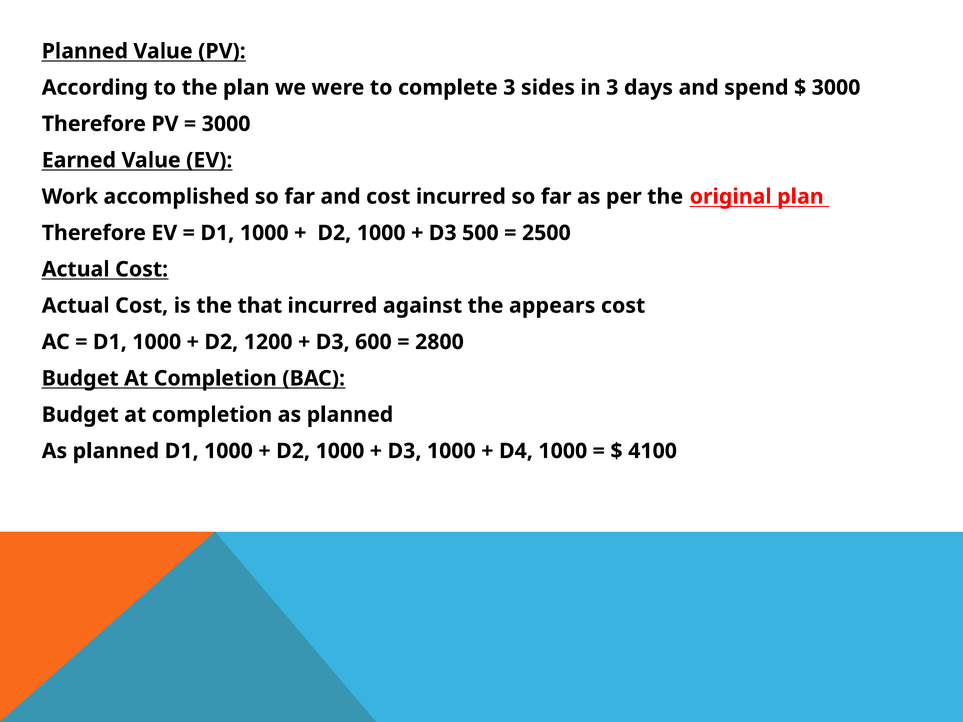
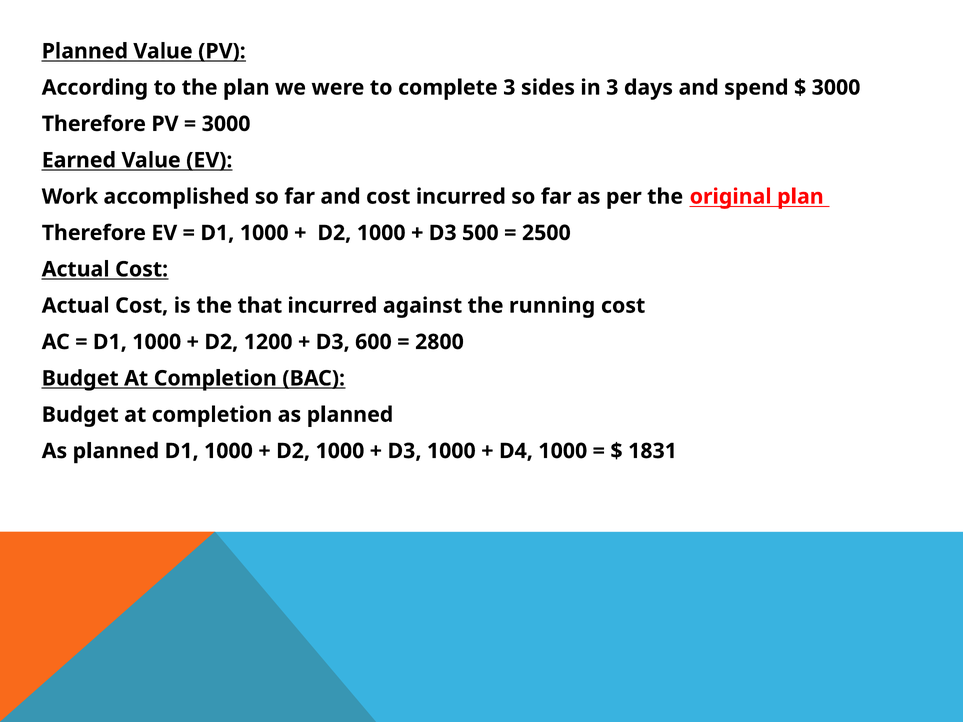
appears: appears -> running (552, 306)
4100: 4100 -> 1831 (653, 451)
